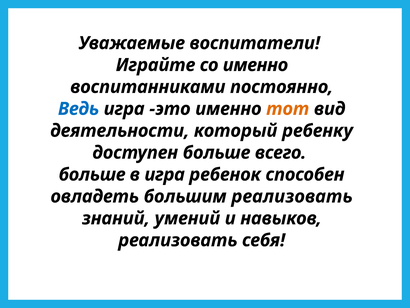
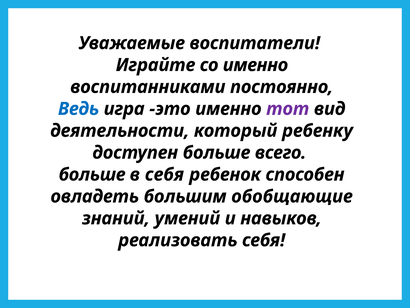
тот colour: orange -> purple (288, 109)
в игра: игра -> себя (164, 174)
большим реализовать: реализовать -> обобщающие (292, 196)
